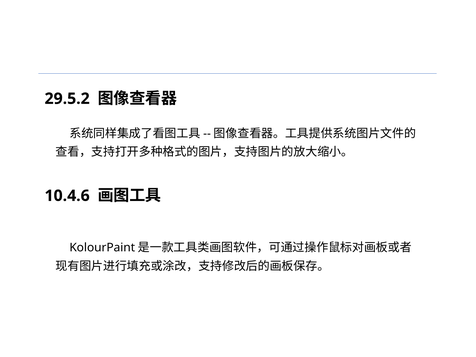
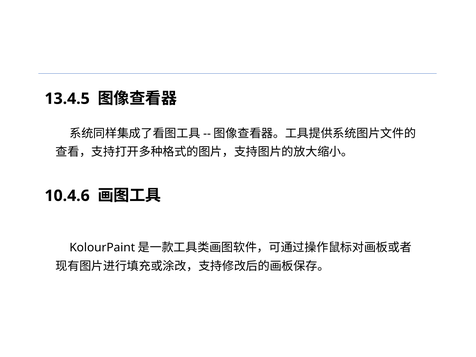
29.5.2: 29.5.2 -> 13.4.5 (67, 99)
